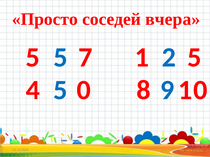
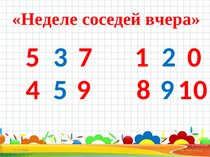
Просто: Просто -> Неделе (45, 19)
5 5: 5 -> 3 (61, 58)
2 5: 5 -> 0 (194, 58)
5 0: 0 -> 9 (84, 90)
